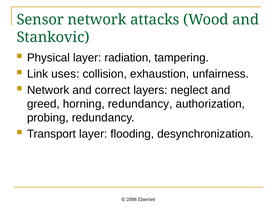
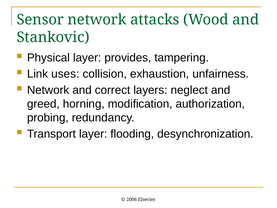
radiation: radiation -> provides (128, 58)
horning redundancy: redundancy -> modification (140, 104)
